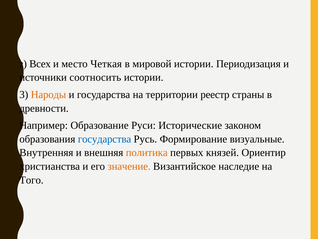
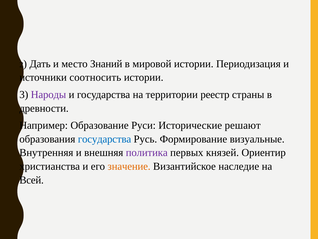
Всех: Всех -> Дать (40, 64)
Четкая: Четкая -> Знаний (106, 64)
Народы colour: orange -> purple (48, 94)
законом: законом -> решают (243, 125)
политика colour: orange -> purple (147, 152)
Того: Того -> Всей (32, 180)
